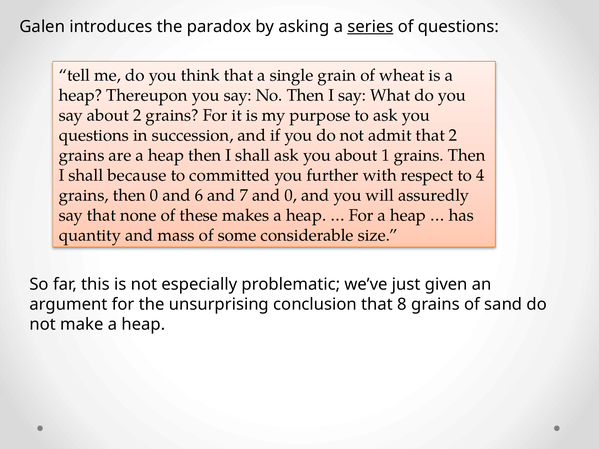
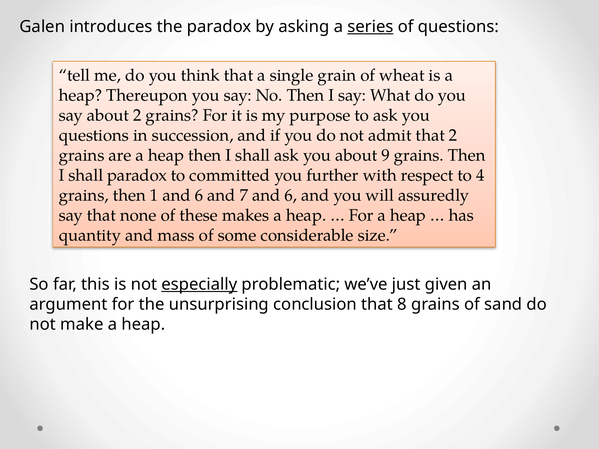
1: 1 -> 9 (386, 155)
shall because: because -> paradox (137, 175)
then 0: 0 -> 1 (154, 195)
7 and 0: 0 -> 6 (291, 195)
especially underline: none -> present (199, 284)
